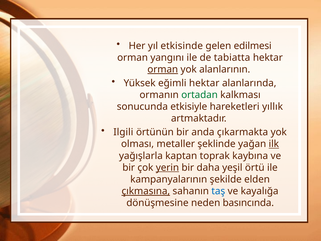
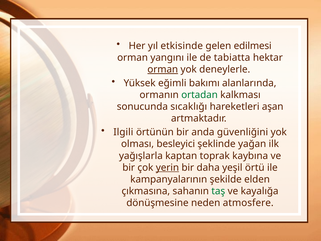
alanlarının: alanlarının -> deneylerle (225, 69)
eğimli hektar: hektar -> bakımı (204, 83)
etkisiyle: etkisiyle -> sıcaklığı (189, 107)
yıllık: yıllık -> aşan (273, 107)
çıkarmakta: çıkarmakta -> güvenliğini (243, 132)
metaller: metaller -> besleyici (176, 144)
ilk underline: present -> none (274, 144)
çıkmasına underline: present -> none (146, 191)
taş colour: blue -> green (218, 191)
basıncında: basıncında -> atmosfere (248, 203)
